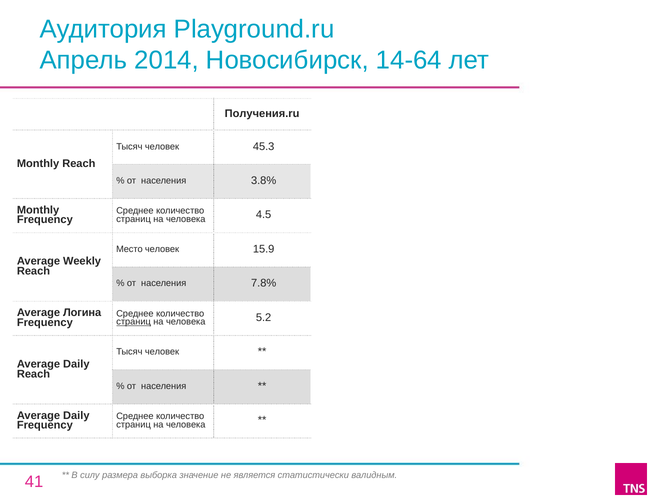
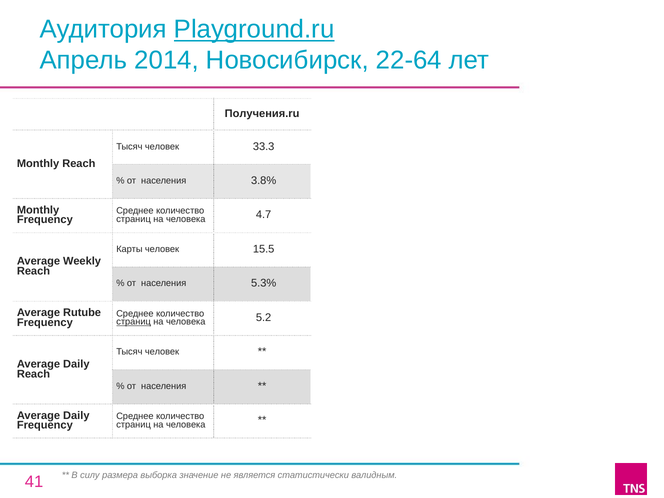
Playground.ru underline: none -> present (254, 29)
14-64: 14-64 -> 22-64 (409, 60)
45.3: 45.3 -> 33.3 (264, 146)
4.5: 4.5 -> 4.7 (264, 215)
Место: Место -> Карты (129, 249)
15.9: 15.9 -> 15.5 (264, 249)
7.8%: 7.8% -> 5.3% (264, 283)
Логина: Логина -> Rutube (82, 313)
